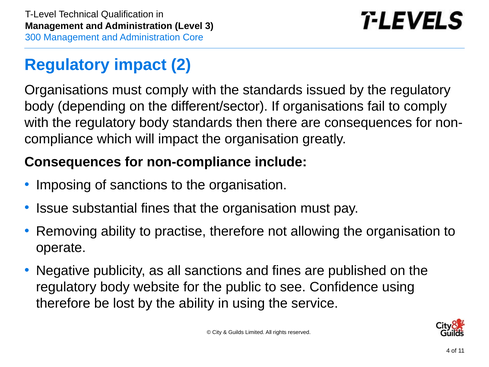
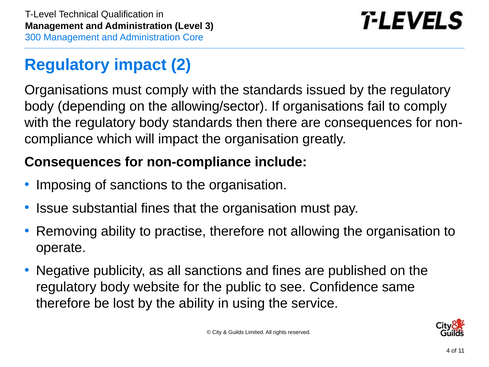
different/sector: different/sector -> allowing/sector (219, 106)
Confidence using: using -> same (398, 287)
